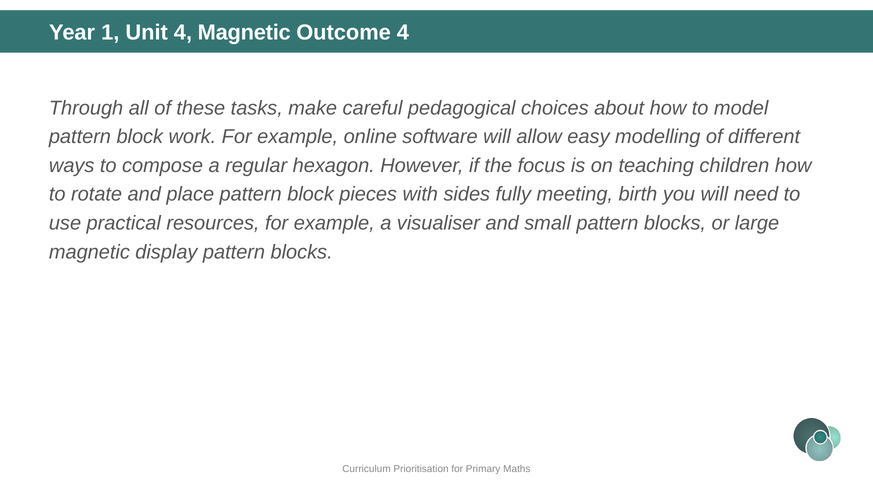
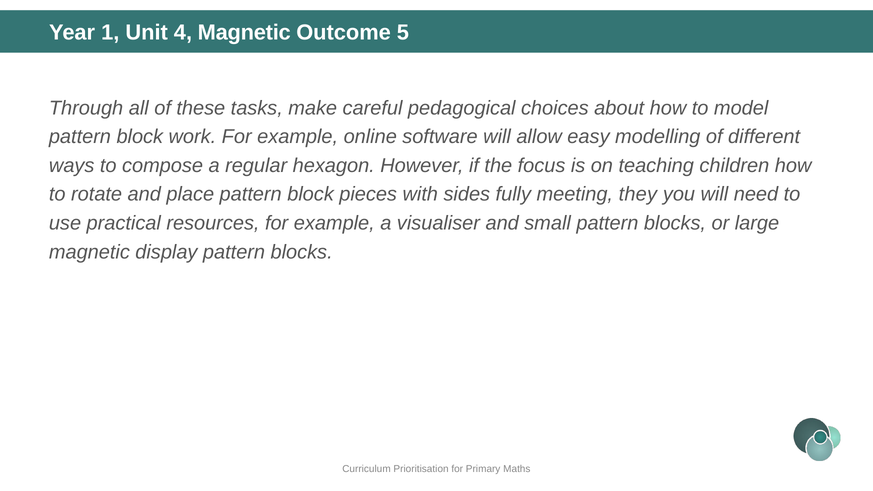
Outcome 4: 4 -> 5 (403, 33)
birth: birth -> they (638, 194)
